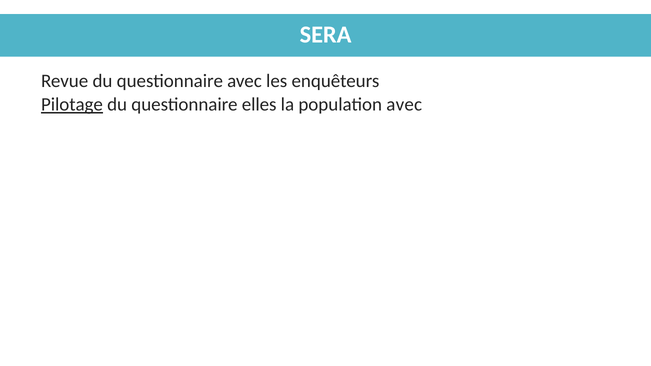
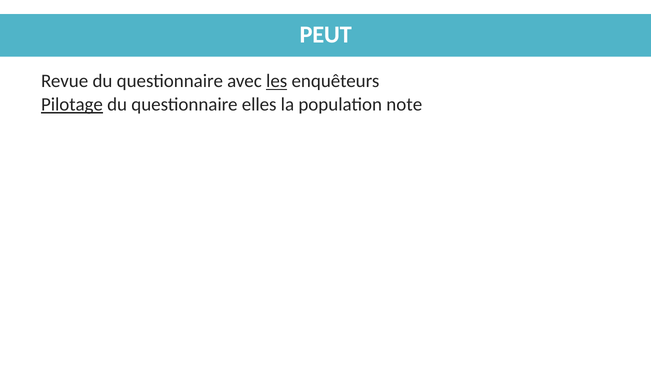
SERA: SERA -> PEUT (326, 35)
les underline: none -> present (277, 81)
population avec: avec -> note (404, 105)
